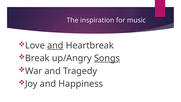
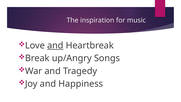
Songs underline: present -> none (107, 58)
